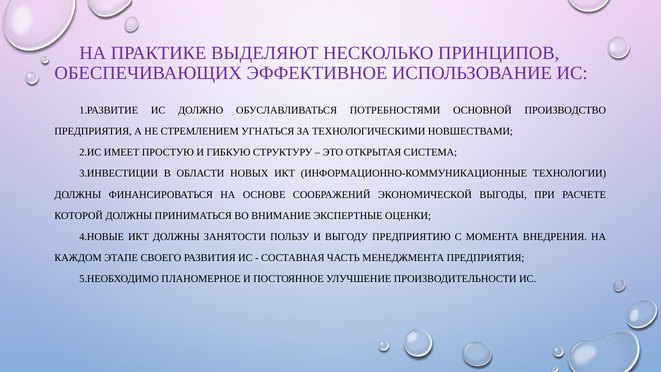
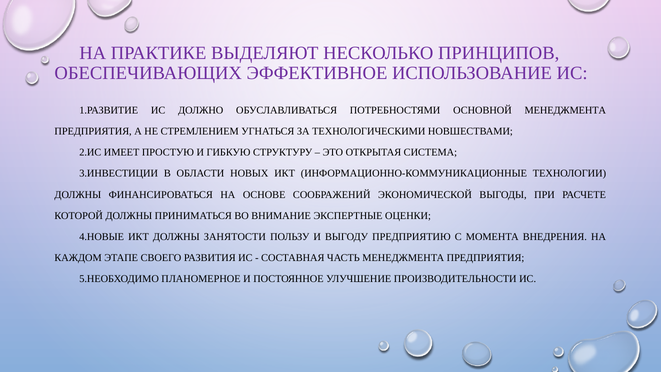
ОСНОВНОЙ ПРОИЗВОДСТВО: ПРОИЗВОДСТВО -> МЕНЕДЖМЕНТА (565, 110)
